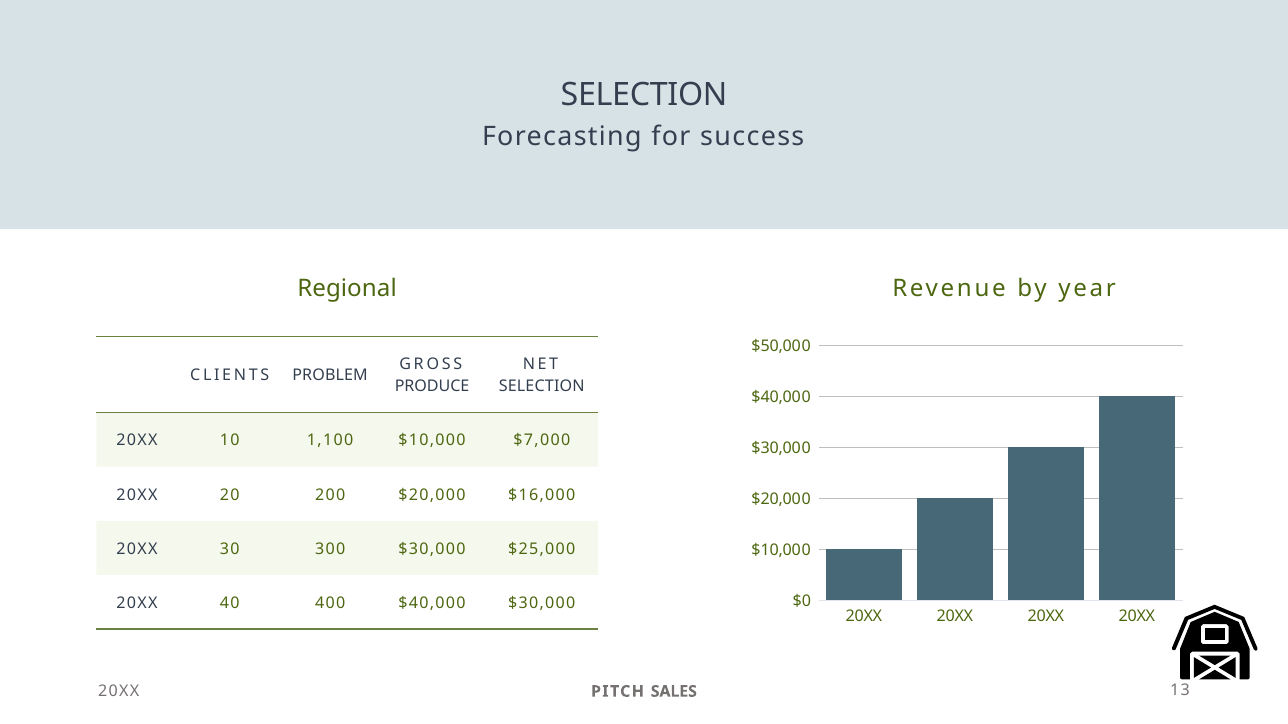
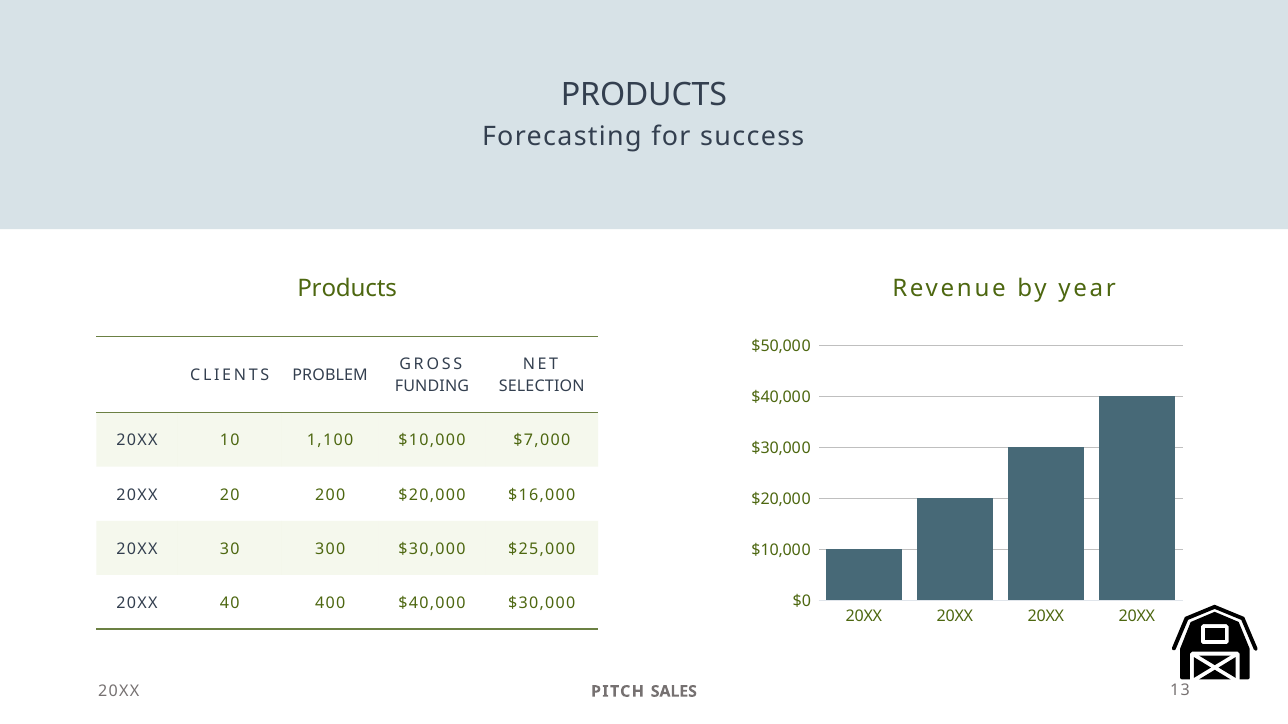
SELECTION: SELECTION -> PRODUCTS (644, 95)
Regional: Regional -> Products (347, 289)
PRODUCE: PRODUCE -> FUNDING (432, 387)
